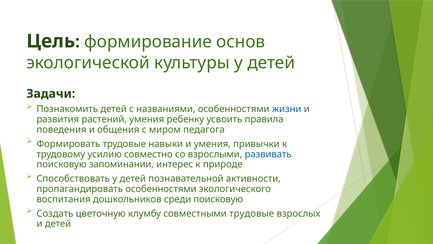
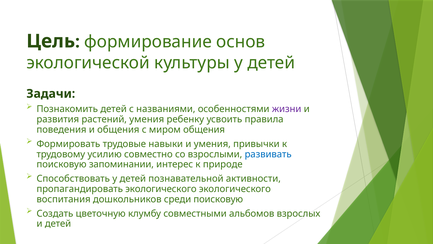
жизни colour: blue -> purple (287, 109)
миром педагога: педагога -> общения (204, 129)
пропагандировать особенностями: особенностями -> экологического (161, 189)
совместными трудовые: трудовые -> альбомов (252, 213)
